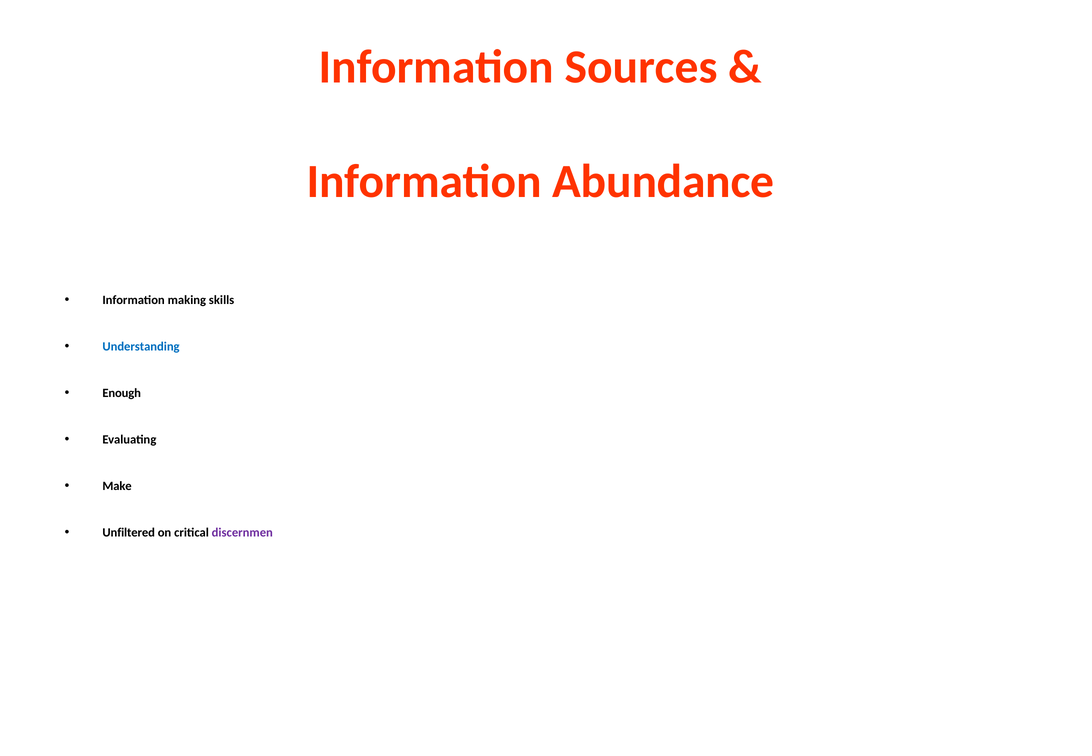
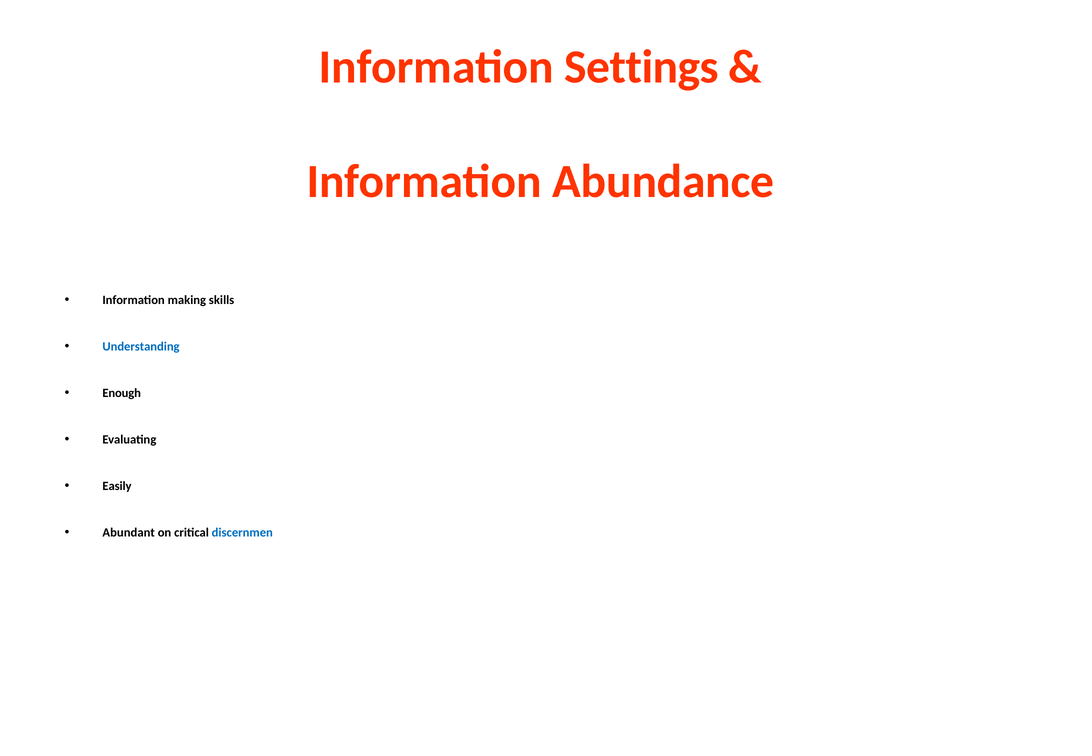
Sources: Sources -> Settings (641, 67)
Make: Make -> Easily (117, 486)
Unfiltered: Unfiltered -> Abundant (129, 533)
discernmen colour: purple -> blue (242, 533)
